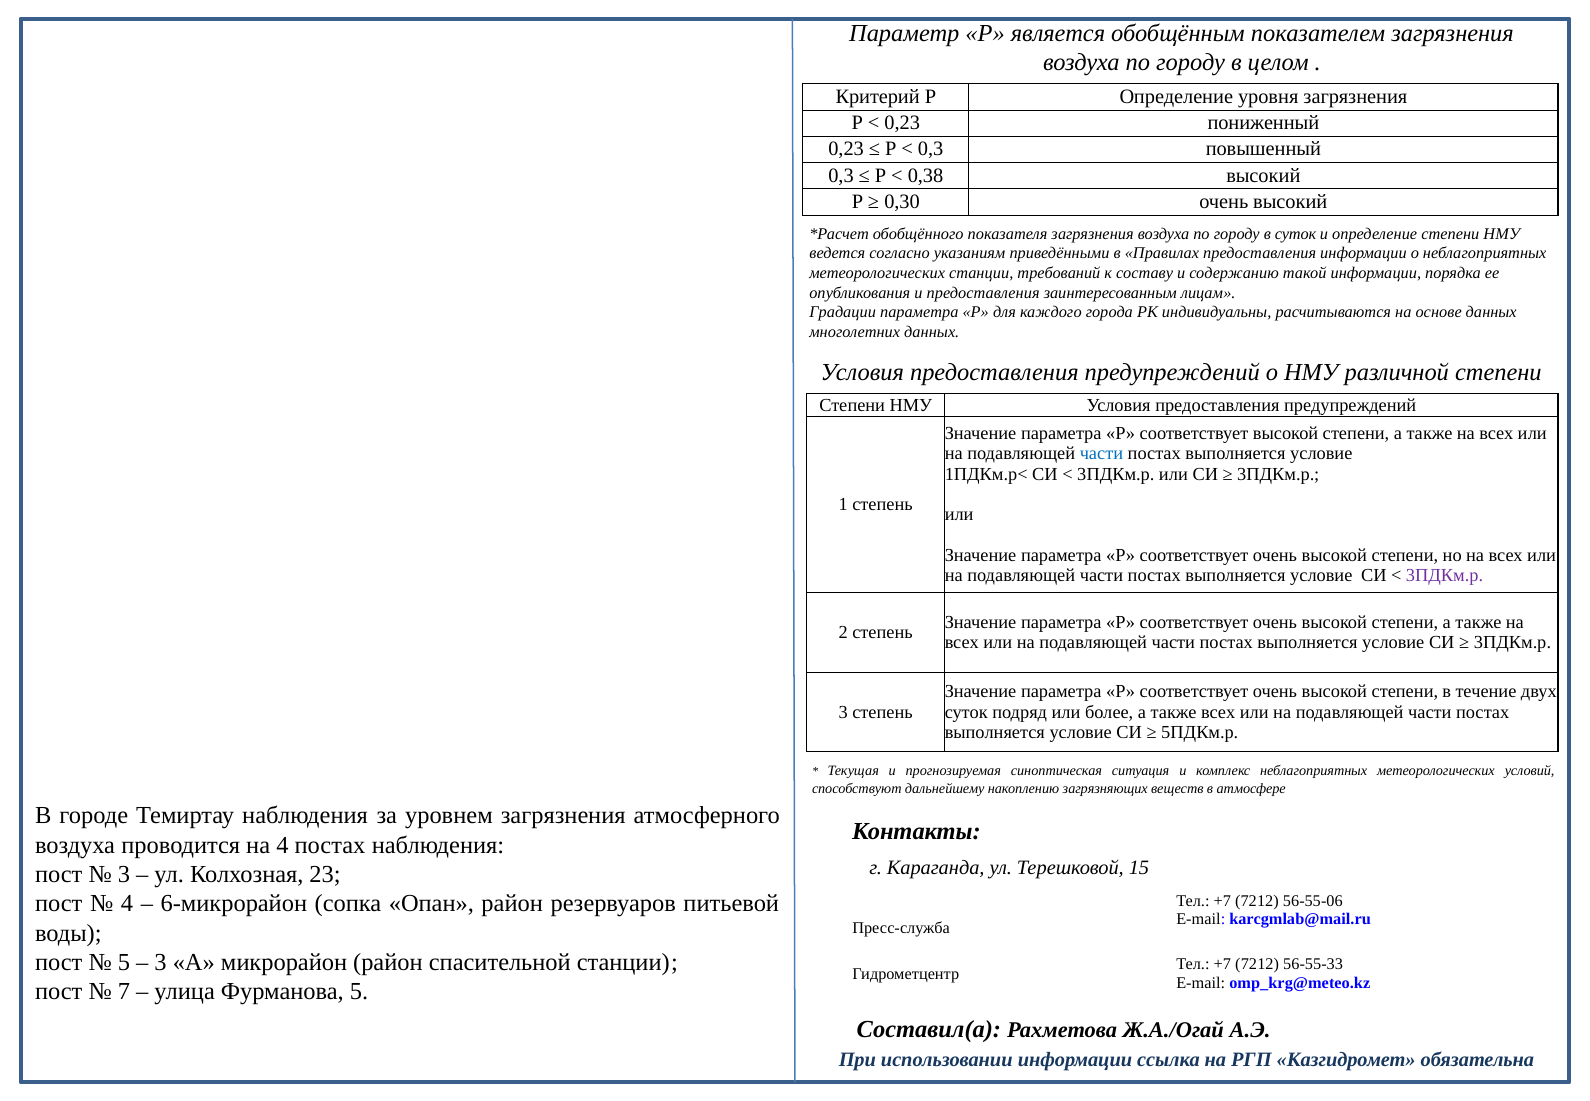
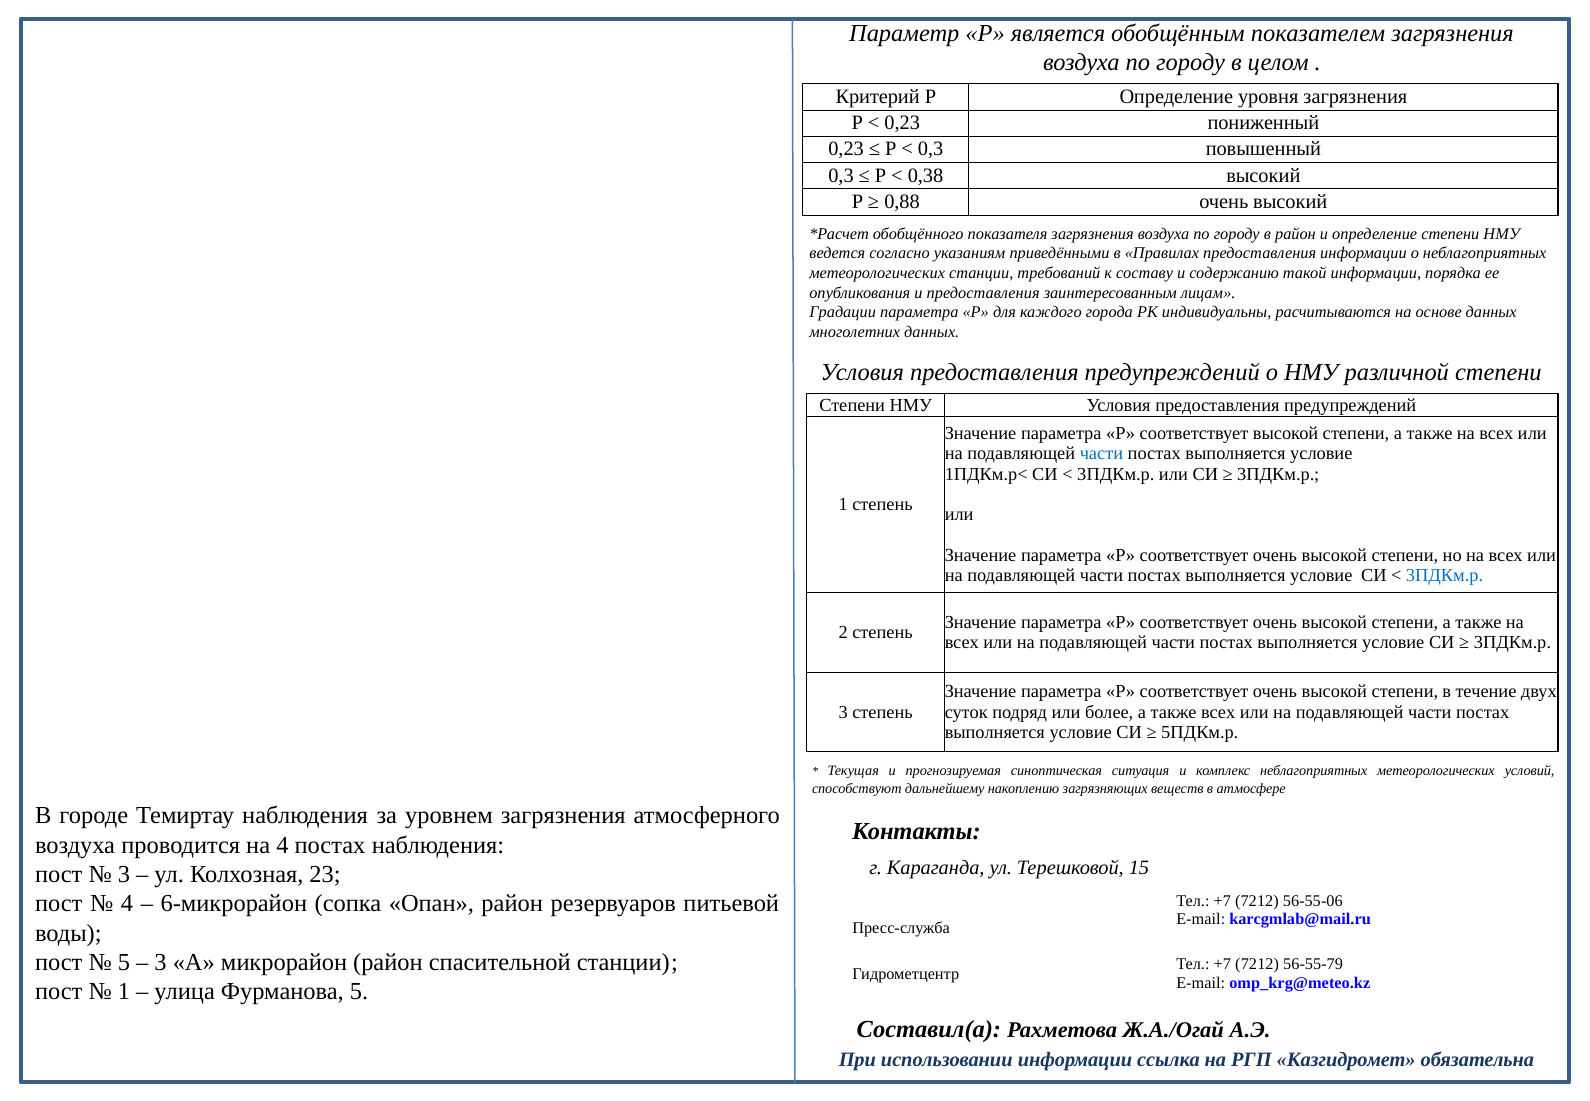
0,30: 0,30 -> 0,88 (902, 202)
в суток: суток -> район (1295, 234)
3ПДКм.р colour: purple -> blue (1445, 576)
56-55-33: 56-55-33 -> 56-55-79 (1313, 964)
7: 7 -> 1 (124, 992)
